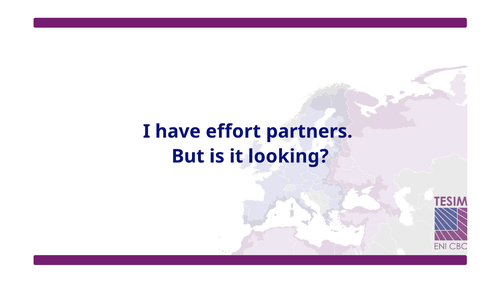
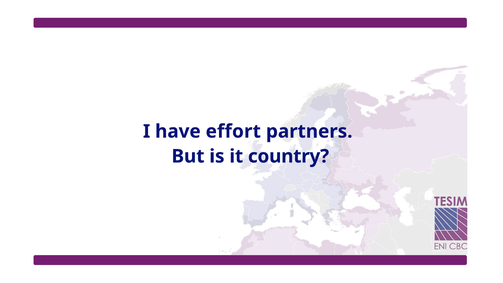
looking: looking -> country (289, 156)
